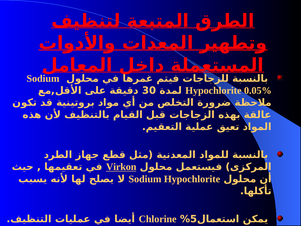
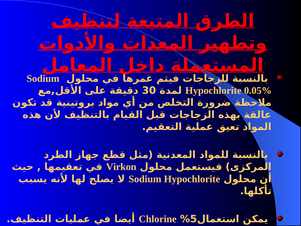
Virkon underline: present -> none (121, 167)
